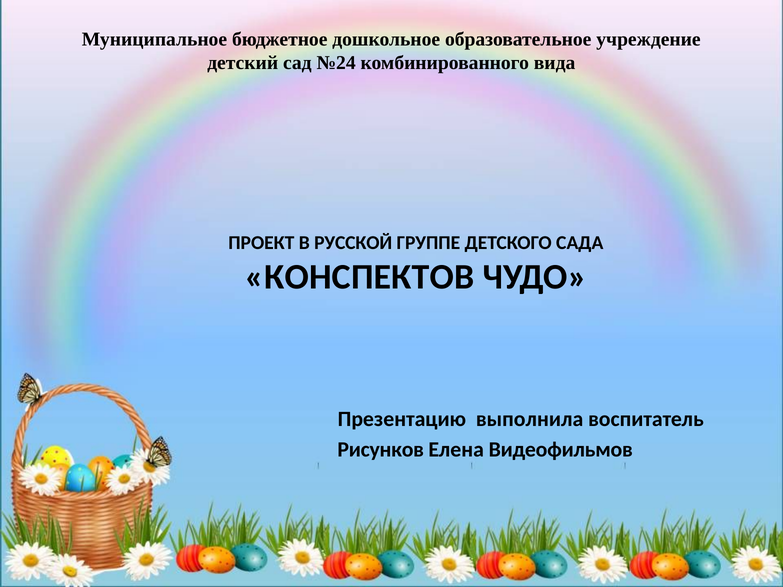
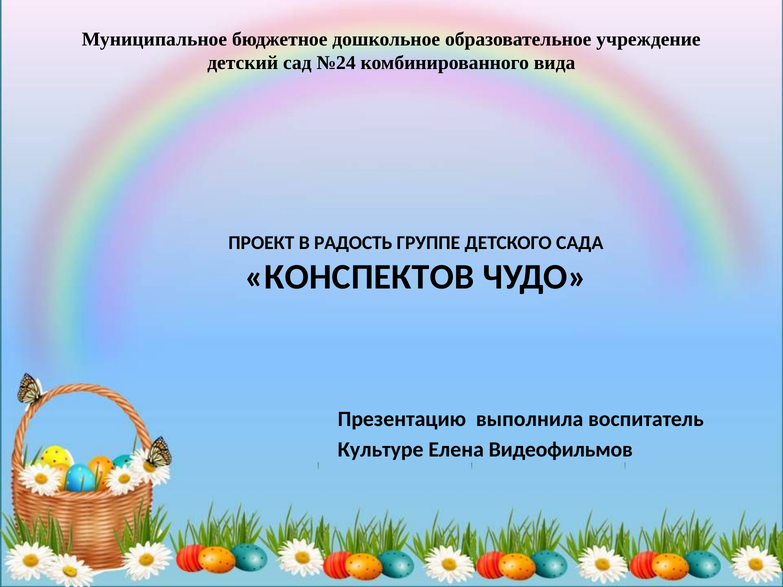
РУССКОЙ: РУССКОЙ -> РАДОСТЬ (353, 243)
Рисунков: Рисунков -> Культуре (381, 450)
